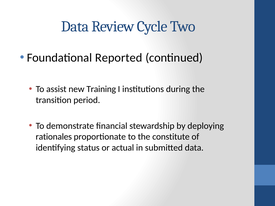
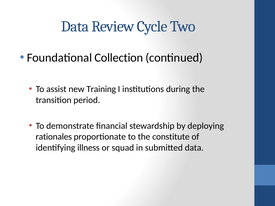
Reported: Reported -> Collection (119, 58)
status: status -> illness (88, 148)
actual: actual -> squad (123, 148)
